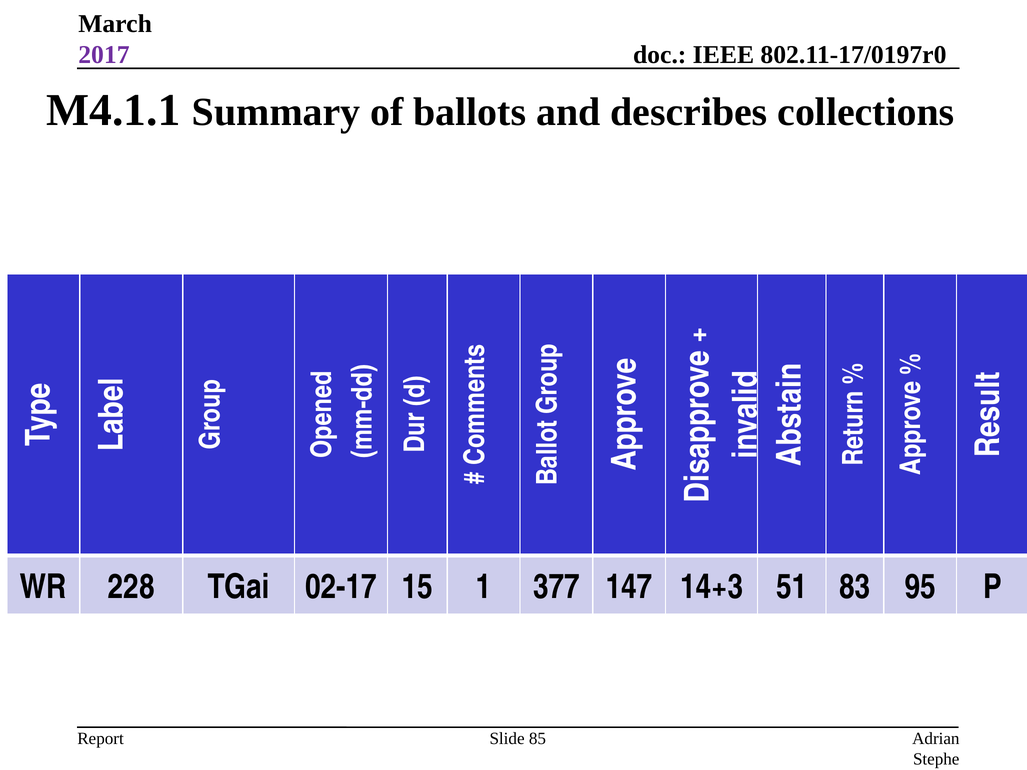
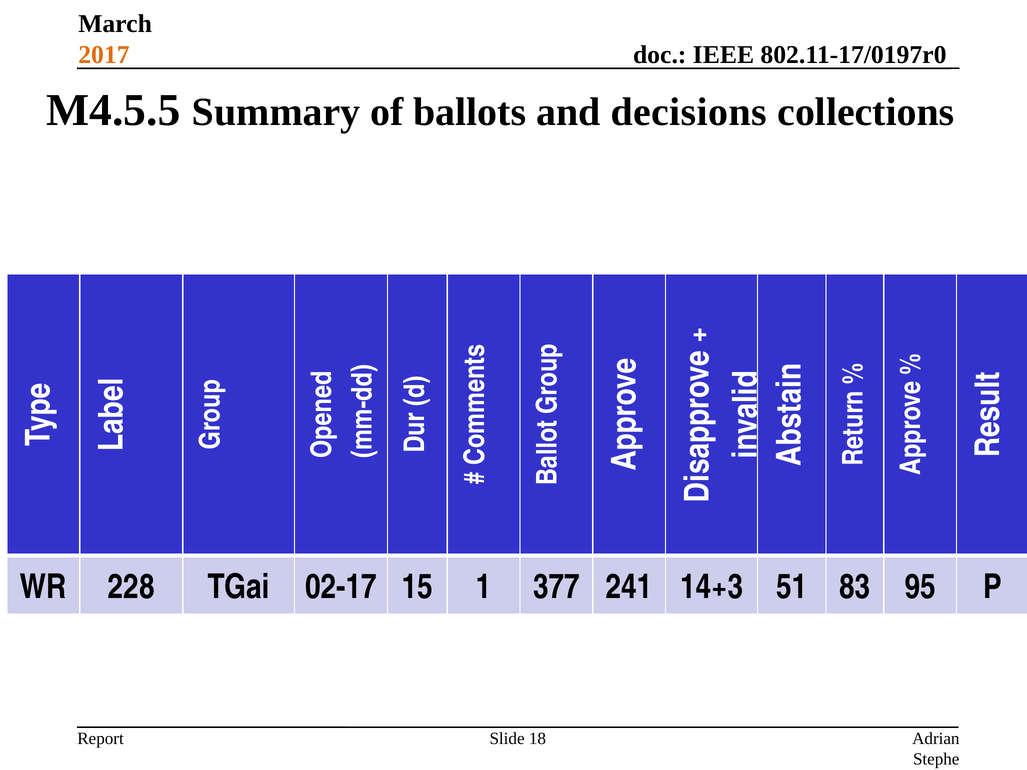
2017 colour: purple -> orange (104, 55)
M4.1.1: M4.1.1 -> M4.5.5 (113, 110)
describes: describes -> decisions (689, 112)
147: 147 -> 241 (629, 587)
85: 85 -> 18 (537, 739)
